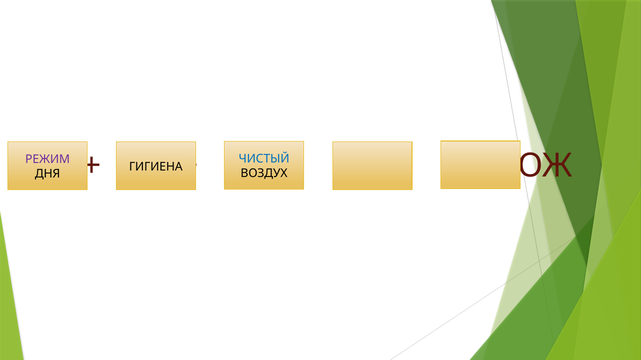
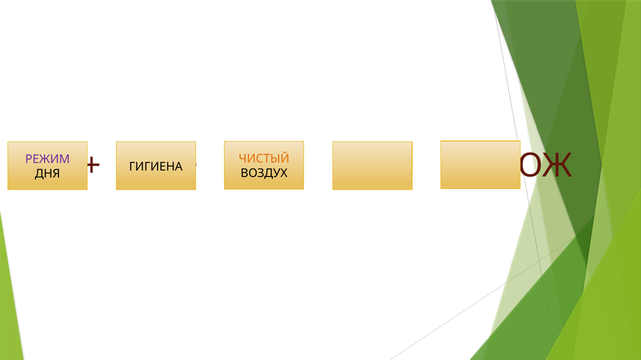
ЧИСТЫЙ colour: blue -> orange (264, 159)
